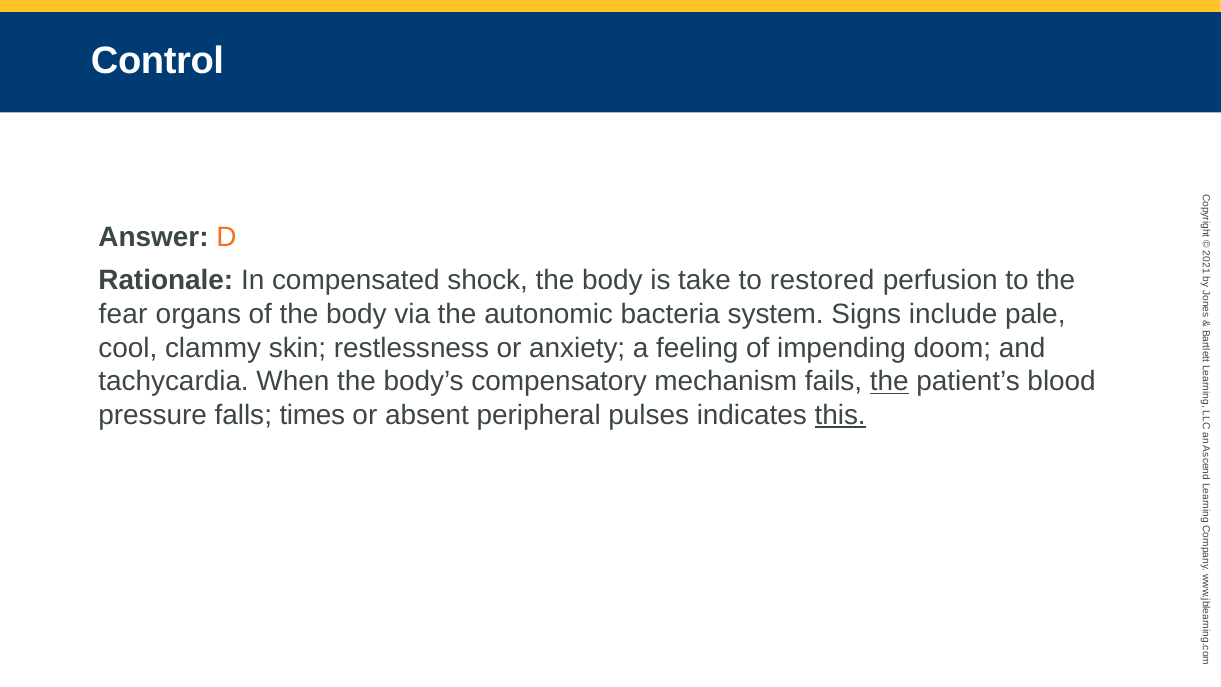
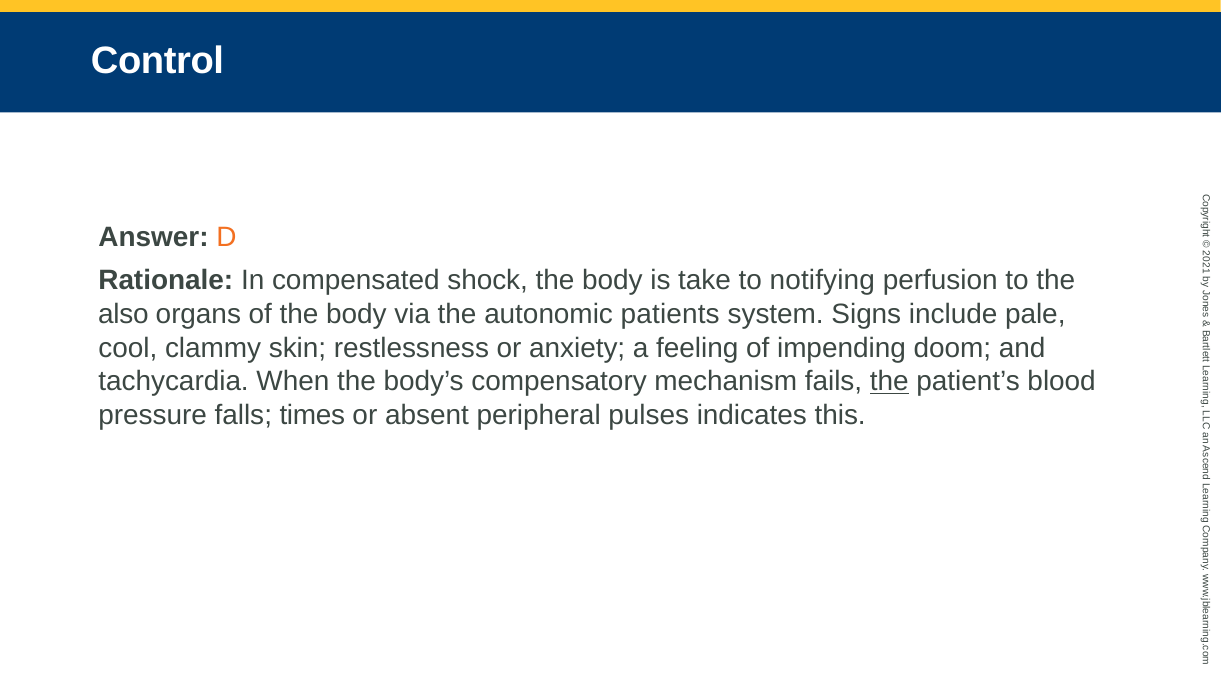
restored: restored -> notifying (822, 281)
fear: fear -> also (123, 314)
bacteria: bacteria -> patients (670, 314)
this underline: present -> none (840, 415)
